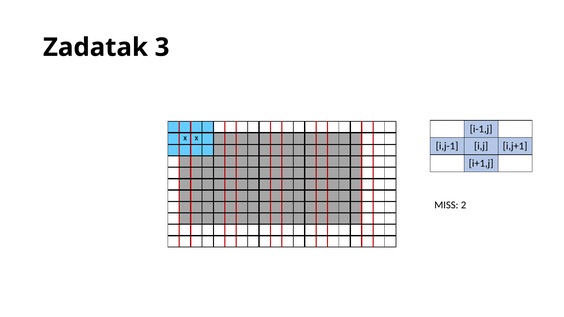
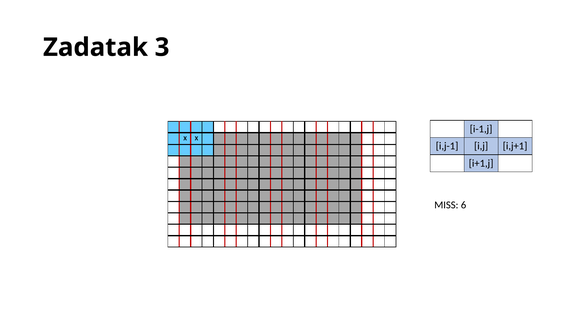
2: 2 -> 6 (464, 205)
